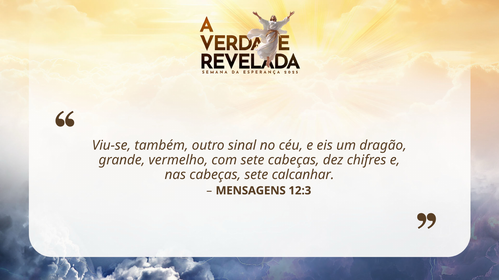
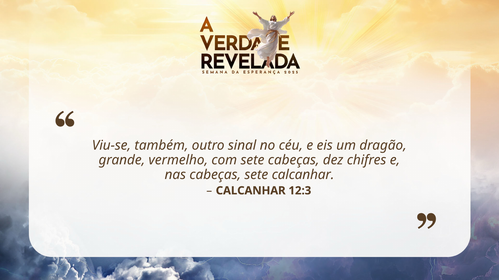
MENSAGENS: MENSAGENS -> CALCANHAR (251, 191)
